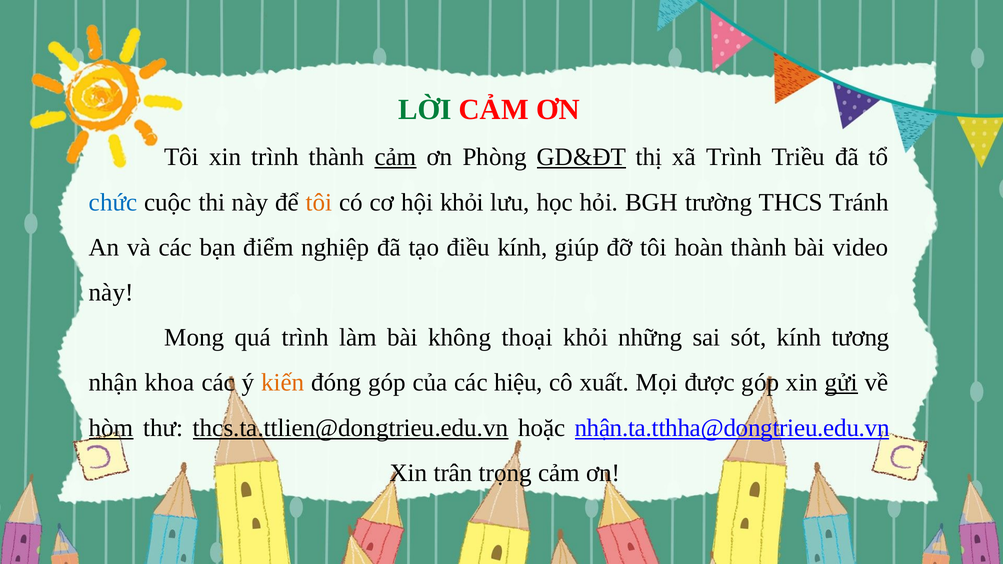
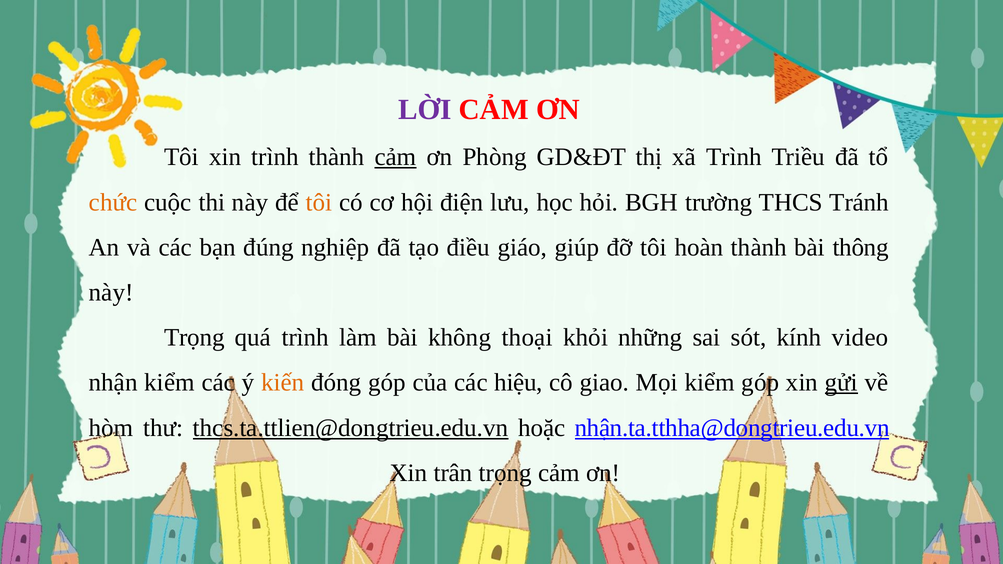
LỜI colour: green -> purple (425, 110)
GD&ĐT underline: present -> none (581, 157)
chức colour: blue -> orange (113, 202)
hội khỏi: khỏi -> điện (462, 202)
điểm: điểm -> đúng (269, 247)
điều kính: kính -> giáo (522, 247)
video: video -> thông (861, 247)
Mong: Mong -> Trọng (194, 338)
tương: tương -> video (860, 338)
nhận khoa: khoa -> kiểm (170, 383)
xuất: xuất -> giao (604, 383)
Mọi được: được -> kiểm (710, 383)
hòm underline: present -> none (111, 428)
